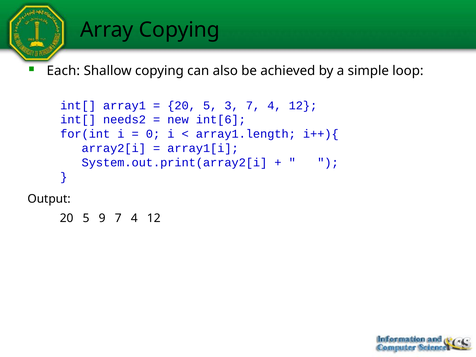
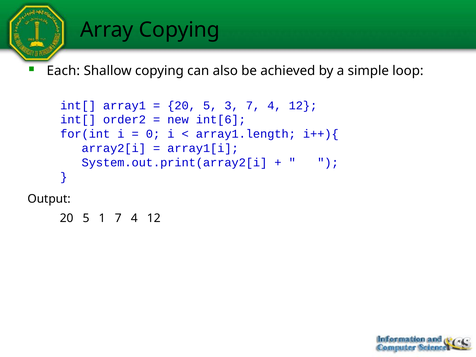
needs2: needs2 -> order2 (124, 120)
9: 9 -> 1 (102, 218)
